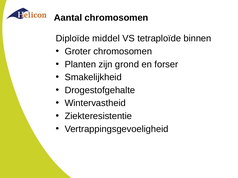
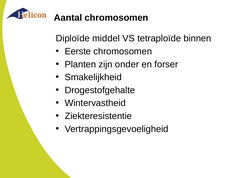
Groter: Groter -> Eerste (78, 52)
grond: grond -> onder (127, 64)
